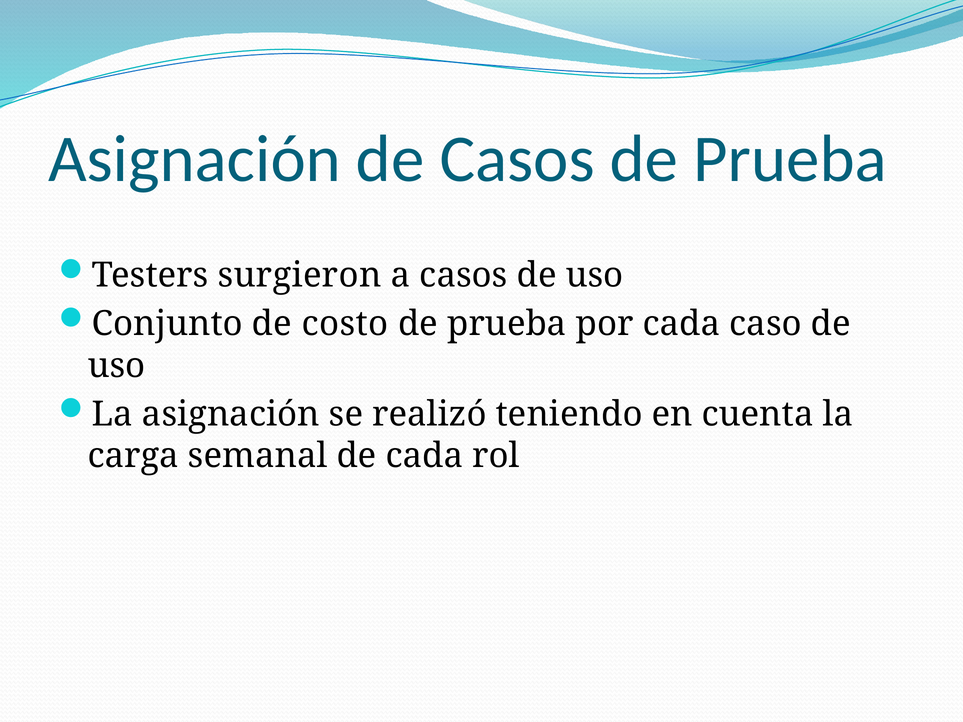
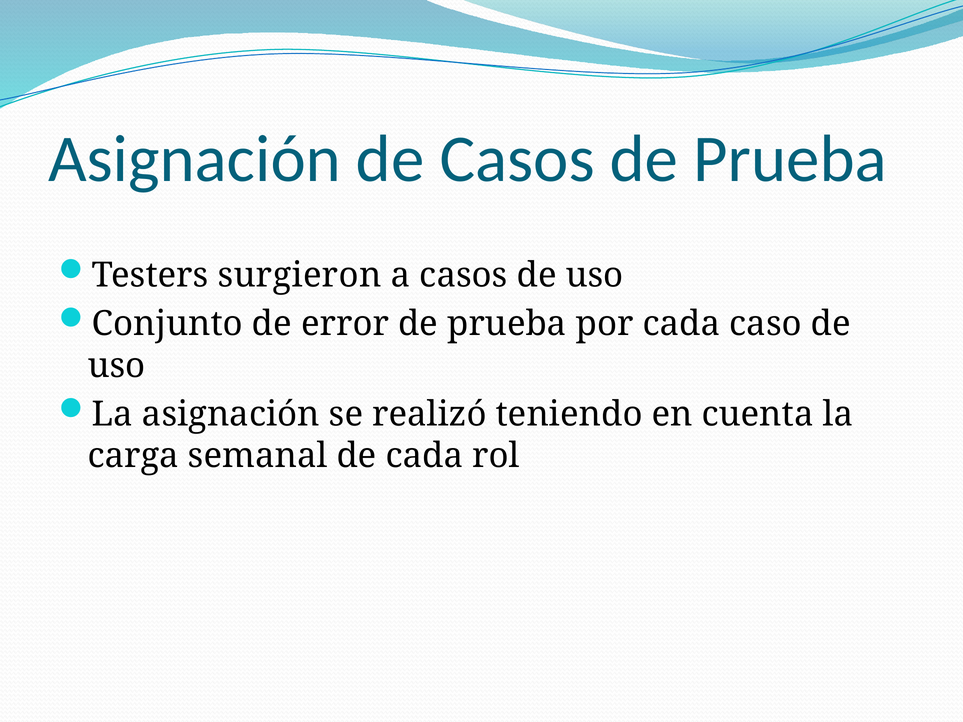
costo: costo -> error (345, 324)
